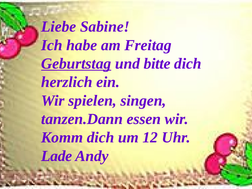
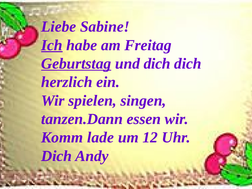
Ich underline: none -> present (52, 45)
und bitte: bitte -> dich (157, 64)
Komm dich: dich -> lade (100, 138)
Lade: Lade -> Dich (57, 156)
